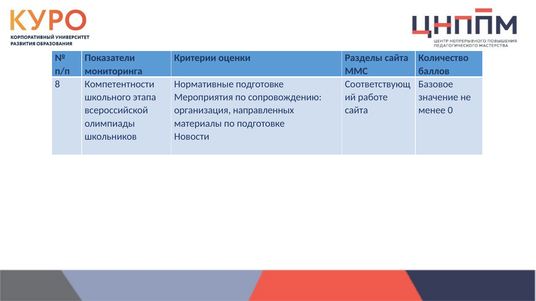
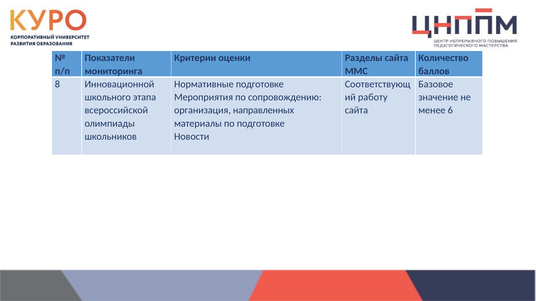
Компетентности: Компетентности -> Инновационной (119, 84)
работе: работе -> работу (373, 97)
0: 0 -> 6 (450, 111)
